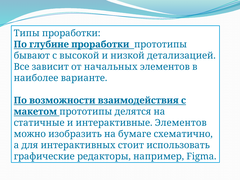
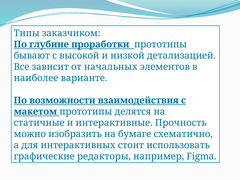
Типы проработки: проработки -> заказчиком (71, 33)
интерактивные Элементов: Элементов -> Прочность (181, 123)
